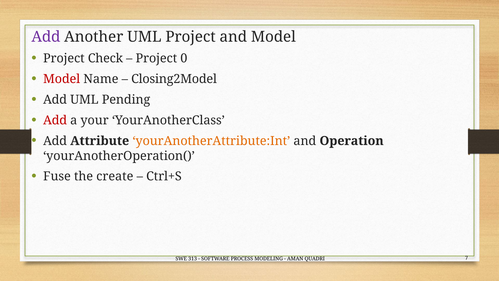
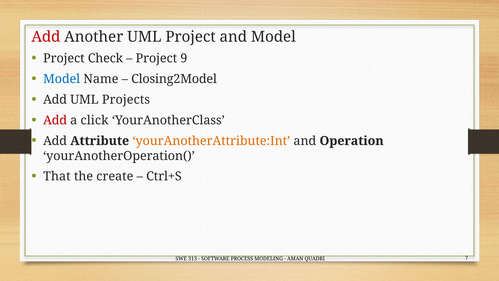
Add colour: purple -> red (46, 37)
0: 0 -> 9 (184, 58)
Model colour: red -> blue (62, 79)
Pending: Pending -> Projects (126, 100)
your: your -> click (95, 120)
Fuse: Fuse -> That (57, 176)
